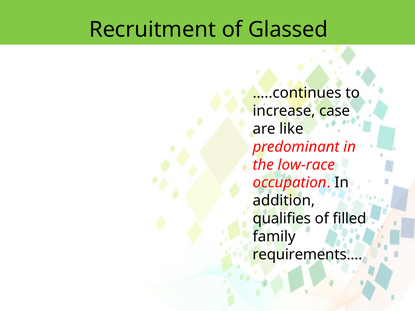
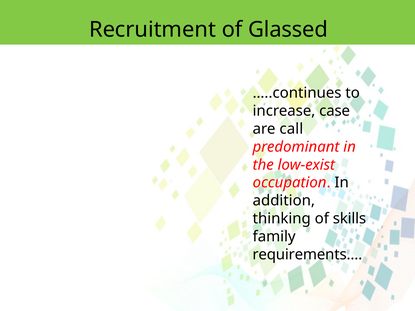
like: like -> call (291, 129)
low-race: low-race -> low-exist (306, 165)
qualifies: qualifies -> thinking (282, 219)
filled: filled -> skills (349, 219)
